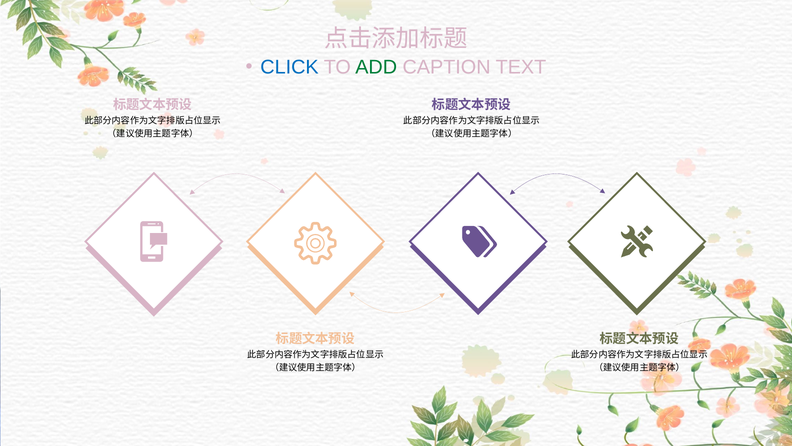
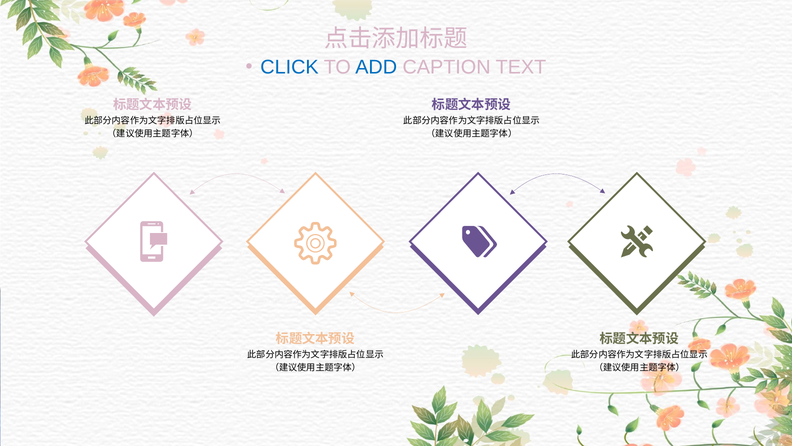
ADD colour: green -> blue (376, 67)
